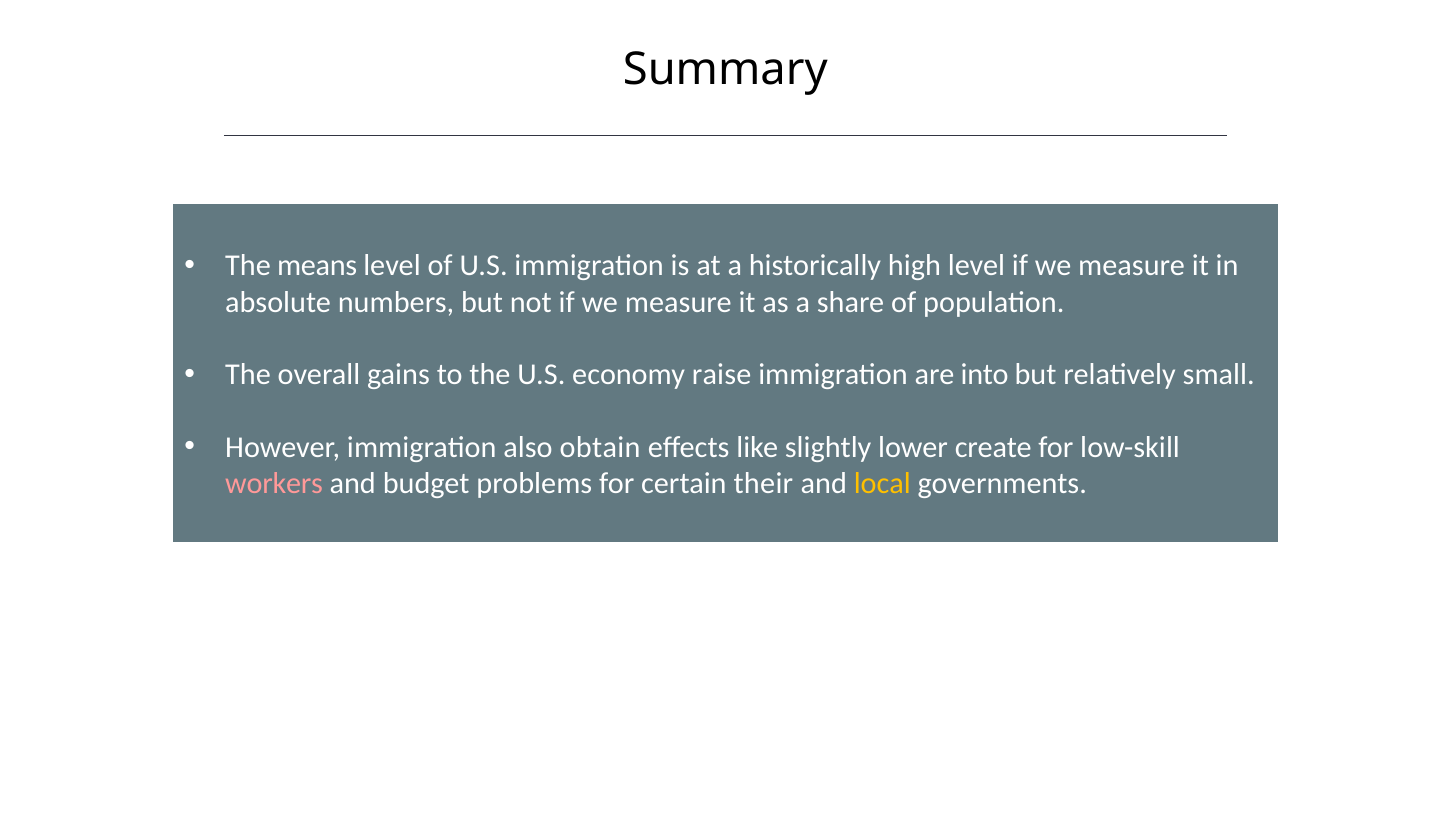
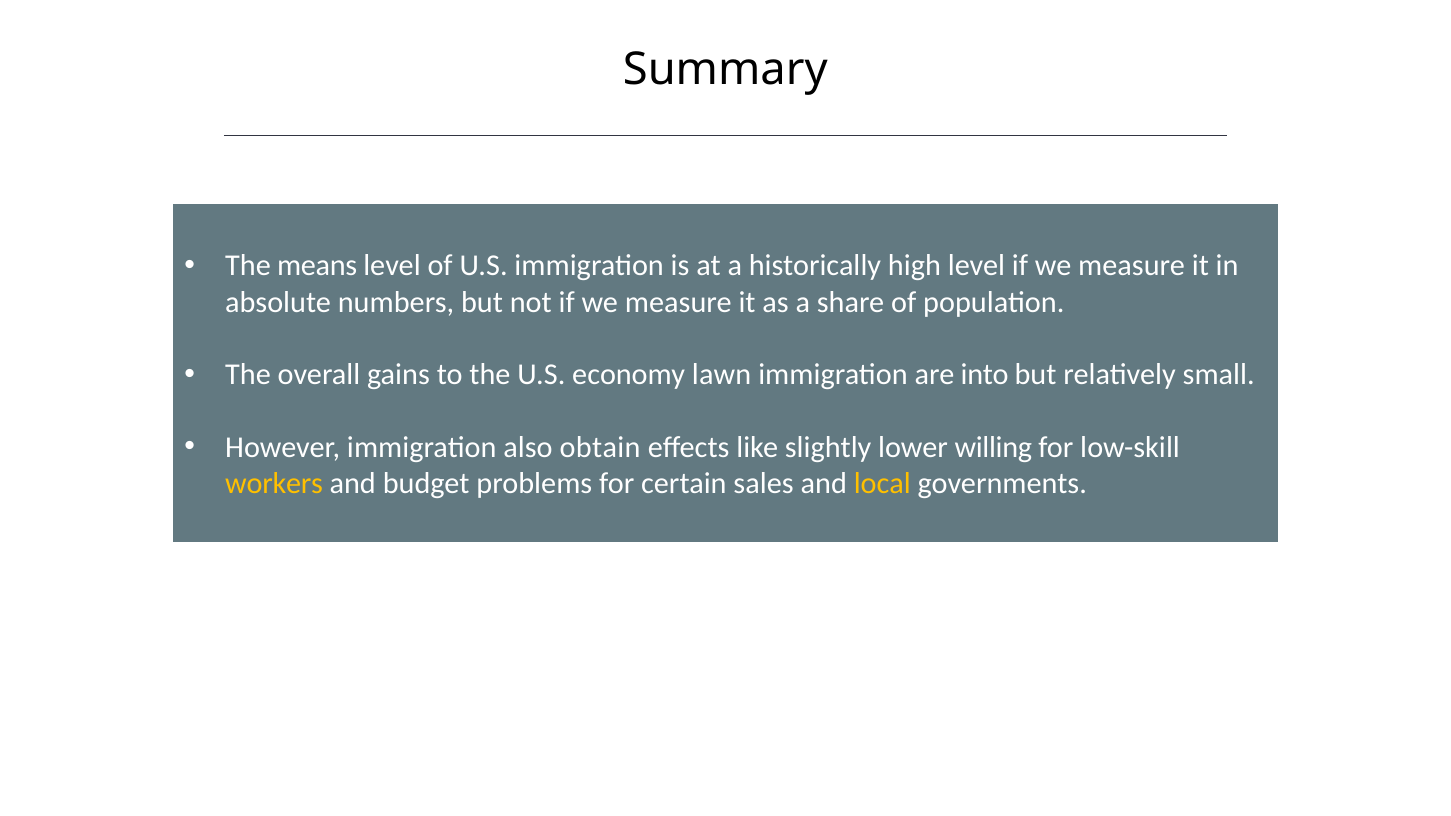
raise: raise -> lawn (722, 375)
create: create -> willing (993, 447)
workers colour: pink -> yellow (274, 484)
their: their -> sales (764, 484)
